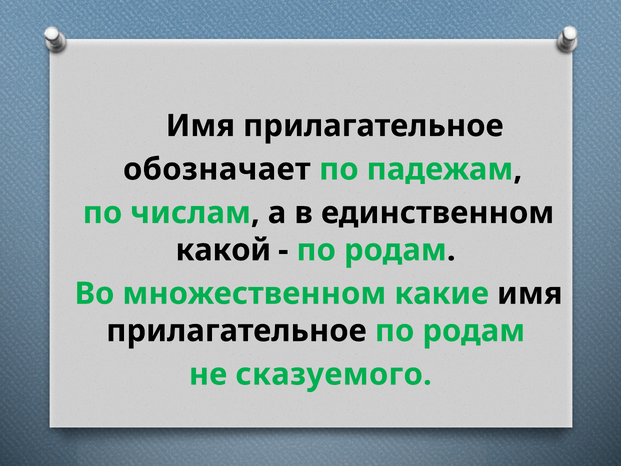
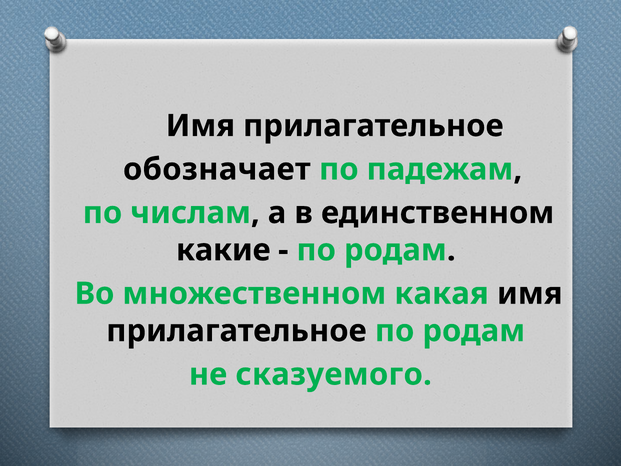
какой: какой -> какие (223, 250)
какие: какие -> какая (442, 293)
